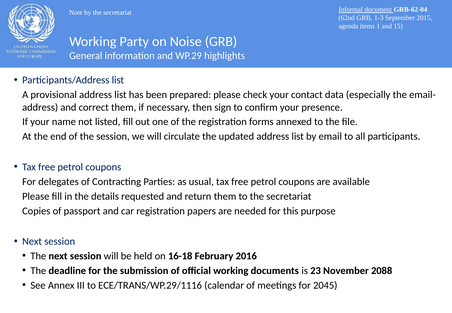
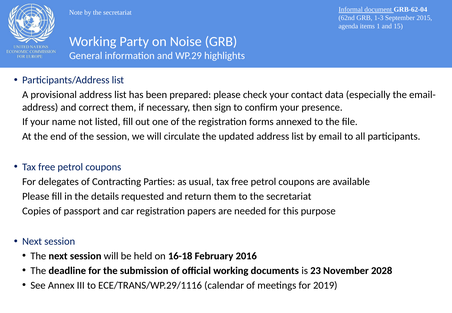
2088: 2088 -> 2028 (382, 271)
2045: 2045 -> 2019 (325, 285)
